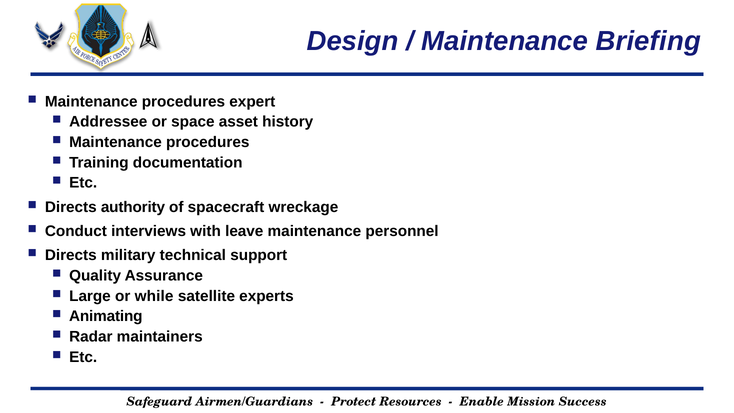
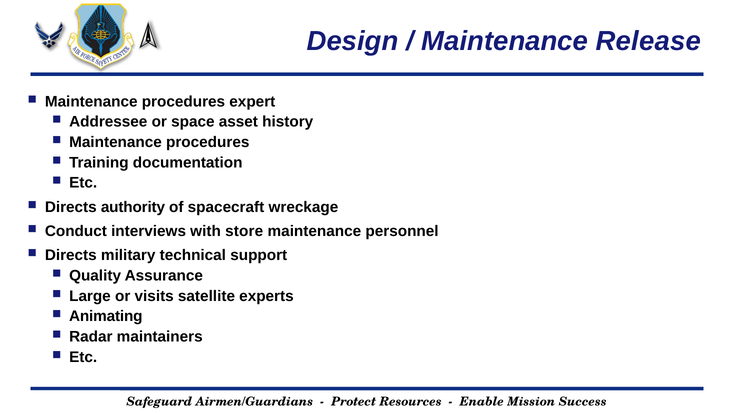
Briefing: Briefing -> Release (648, 41)
leave: leave -> store (244, 231)
while: while -> visits (154, 296)
